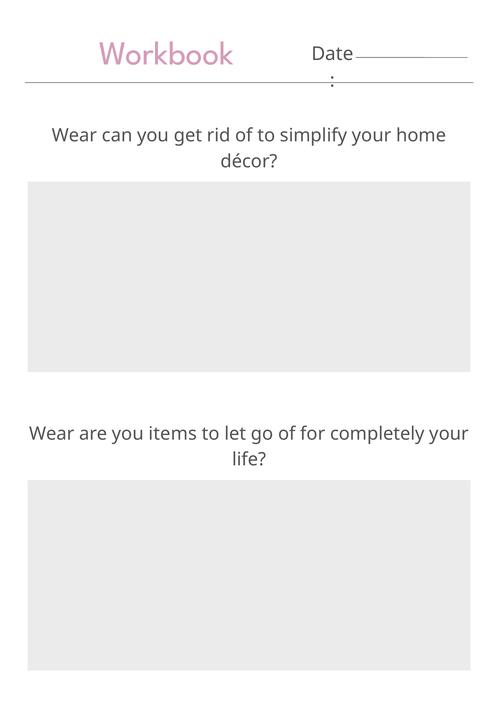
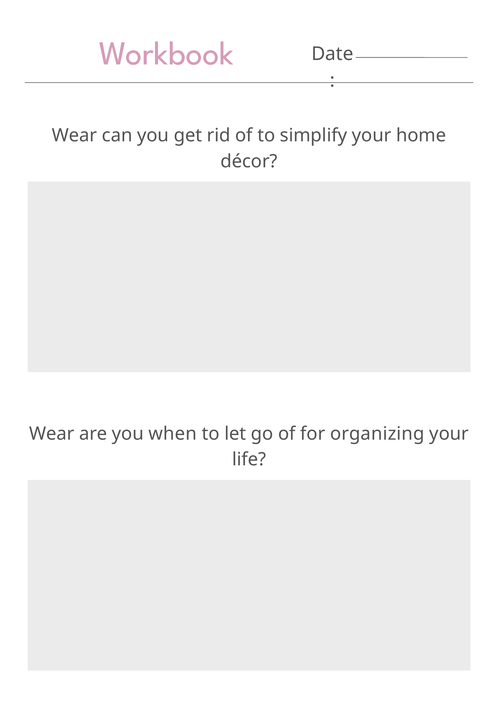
items: items -> when (173, 434)
completely: completely -> organizing (377, 434)
